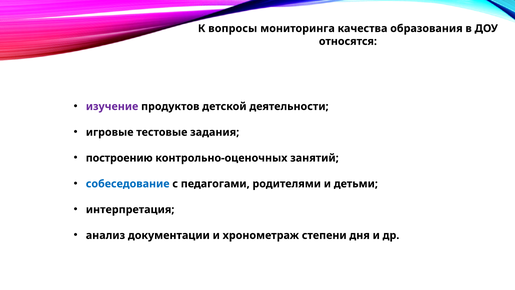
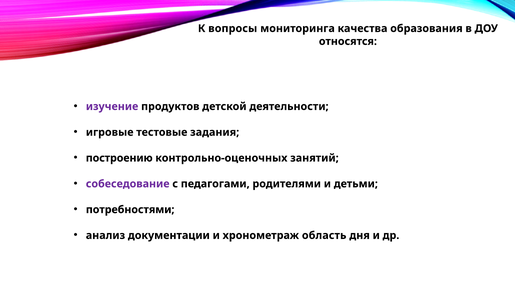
собеседование colour: blue -> purple (128, 184)
интерпретация: интерпретация -> потребностями (130, 209)
степени: степени -> область (324, 235)
